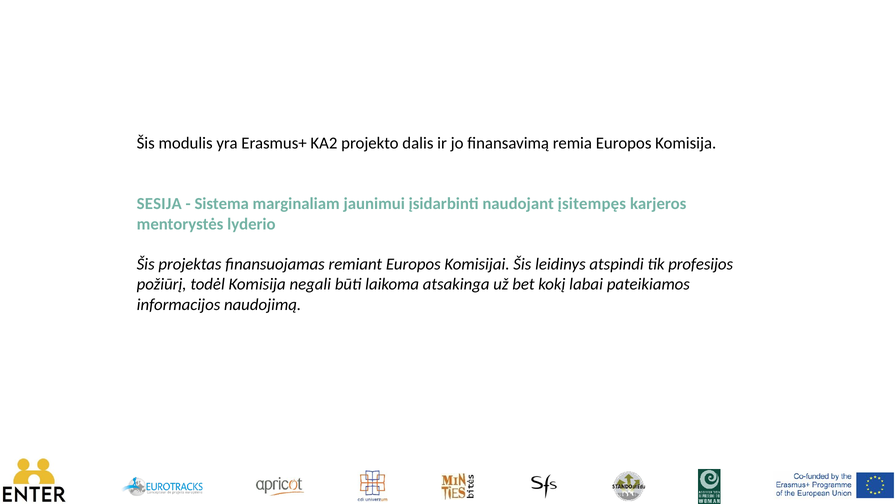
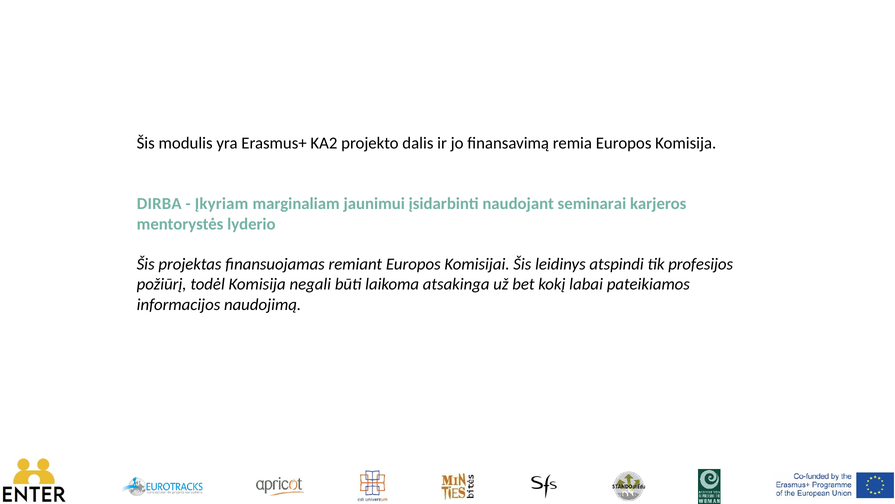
SESIJA: SESIJA -> DIRBA (159, 204)
Sistema: Sistema -> Įkyriam (222, 204)
įsitempęs: įsitempęs -> seminarai (592, 204)
